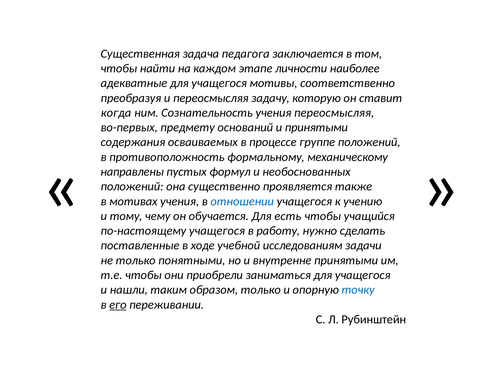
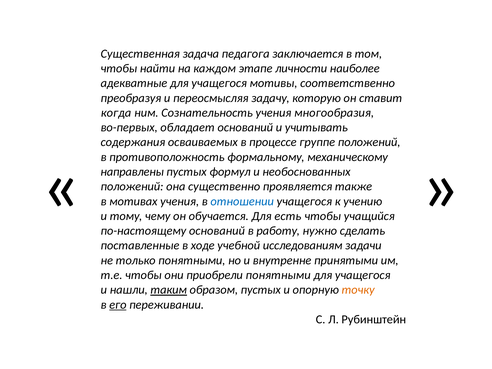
учения переосмысляя: переосмысляя -> многообразия (334, 113)
предмету: предмету -> обладает (188, 128)
и принятыми: принятыми -> учитывать (316, 128)
по-настоящему учащегося: учащегося -> оснований (217, 231)
приобрели заниматься: заниматься -> понятными (278, 275)
таким underline: none -> present (169, 290)
образом только: только -> пустых (261, 290)
точку colour: blue -> orange (358, 290)
